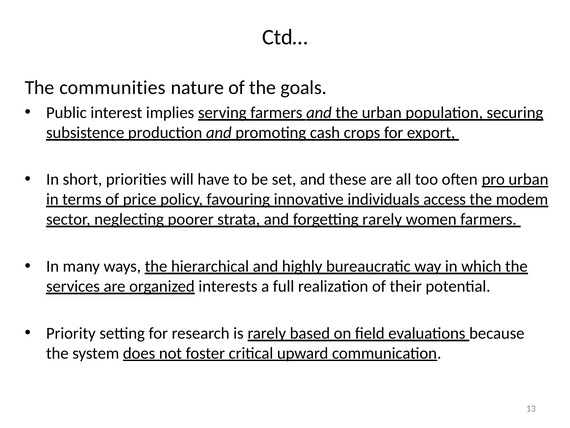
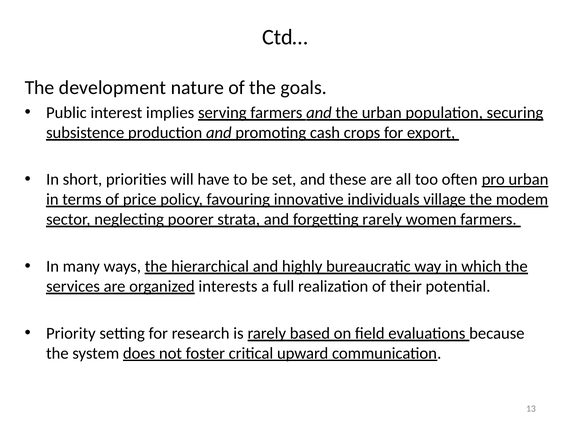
communities: communities -> development (113, 87)
access: access -> village (445, 199)
